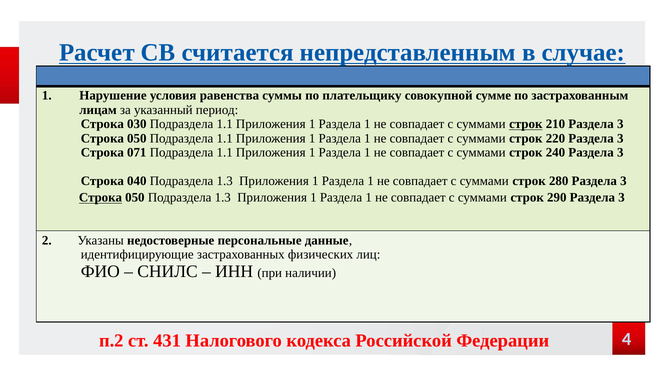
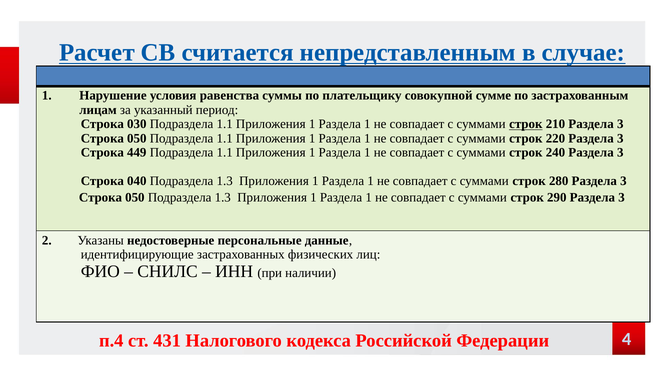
071: 071 -> 449 (137, 153)
Строка underline: present -> none (100, 198)
п.2: п.2 -> п.4 (111, 341)
